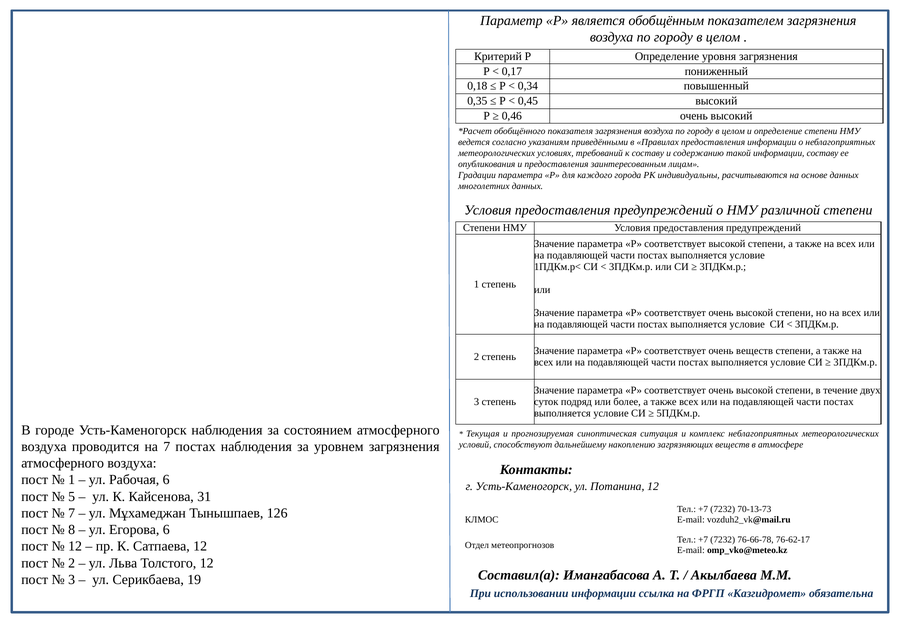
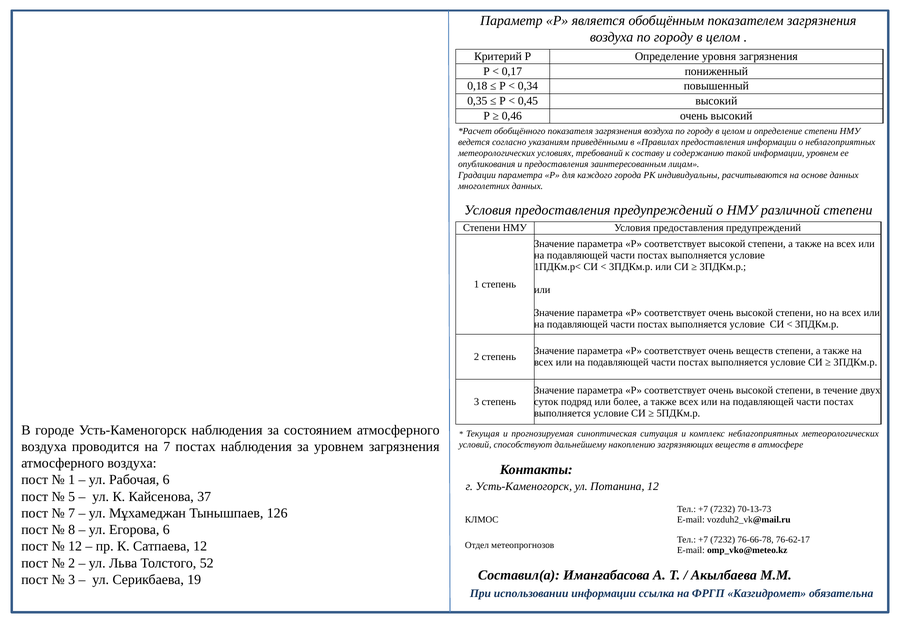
информации составу: составу -> уровнем (822, 153)
31: 31 -> 37 (204, 497)
Толстого 12: 12 -> 52 (207, 563)
